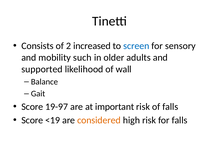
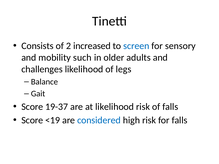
supported: supported -> challenges (42, 69)
wall: wall -> legs (124, 69)
19-97: 19-97 -> 19-37 (57, 107)
at important: important -> likelihood (115, 107)
considered colour: orange -> blue (99, 120)
